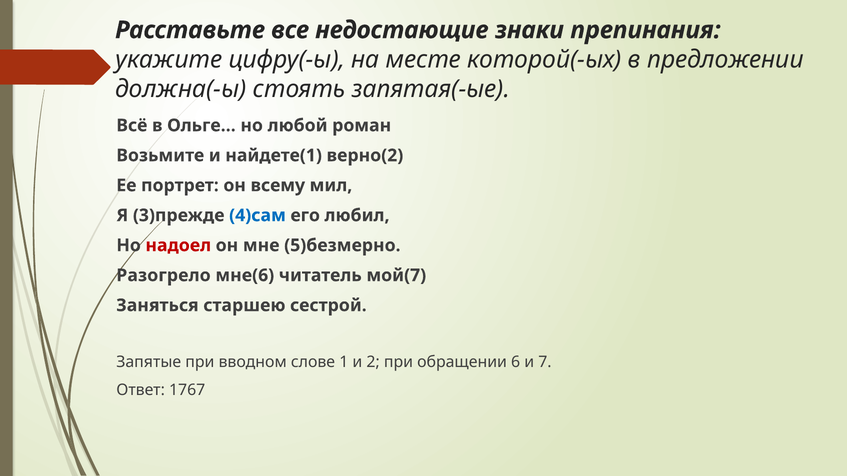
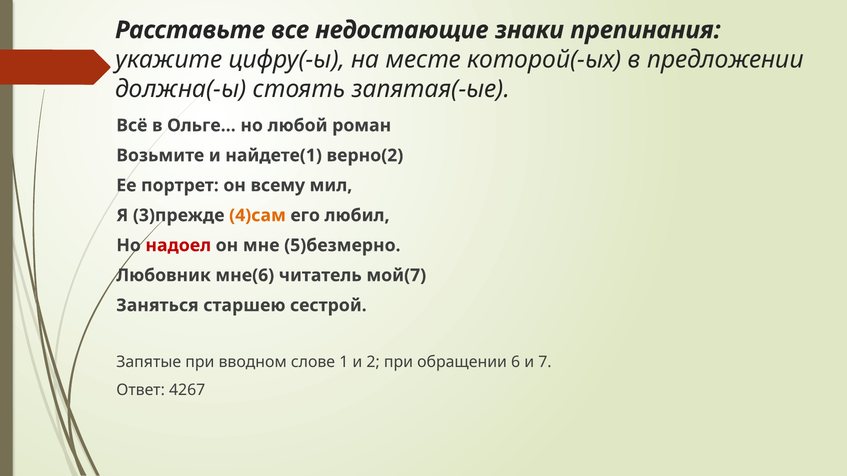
4)сам colour: blue -> orange (257, 216)
Разогрело: Разогрело -> Любовник (164, 276)
1767: 1767 -> 4267 (187, 390)
